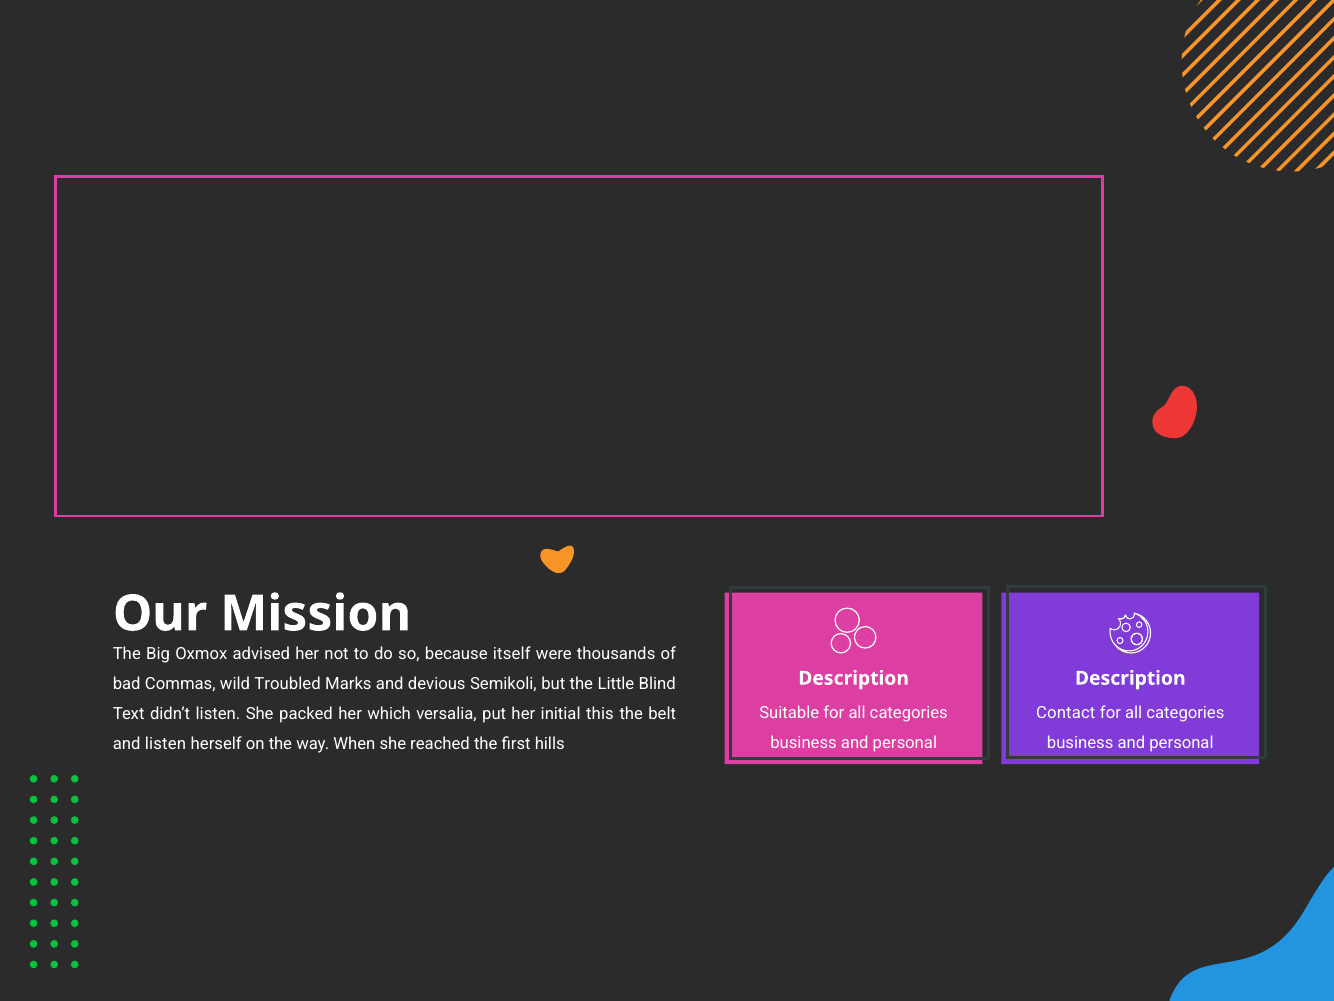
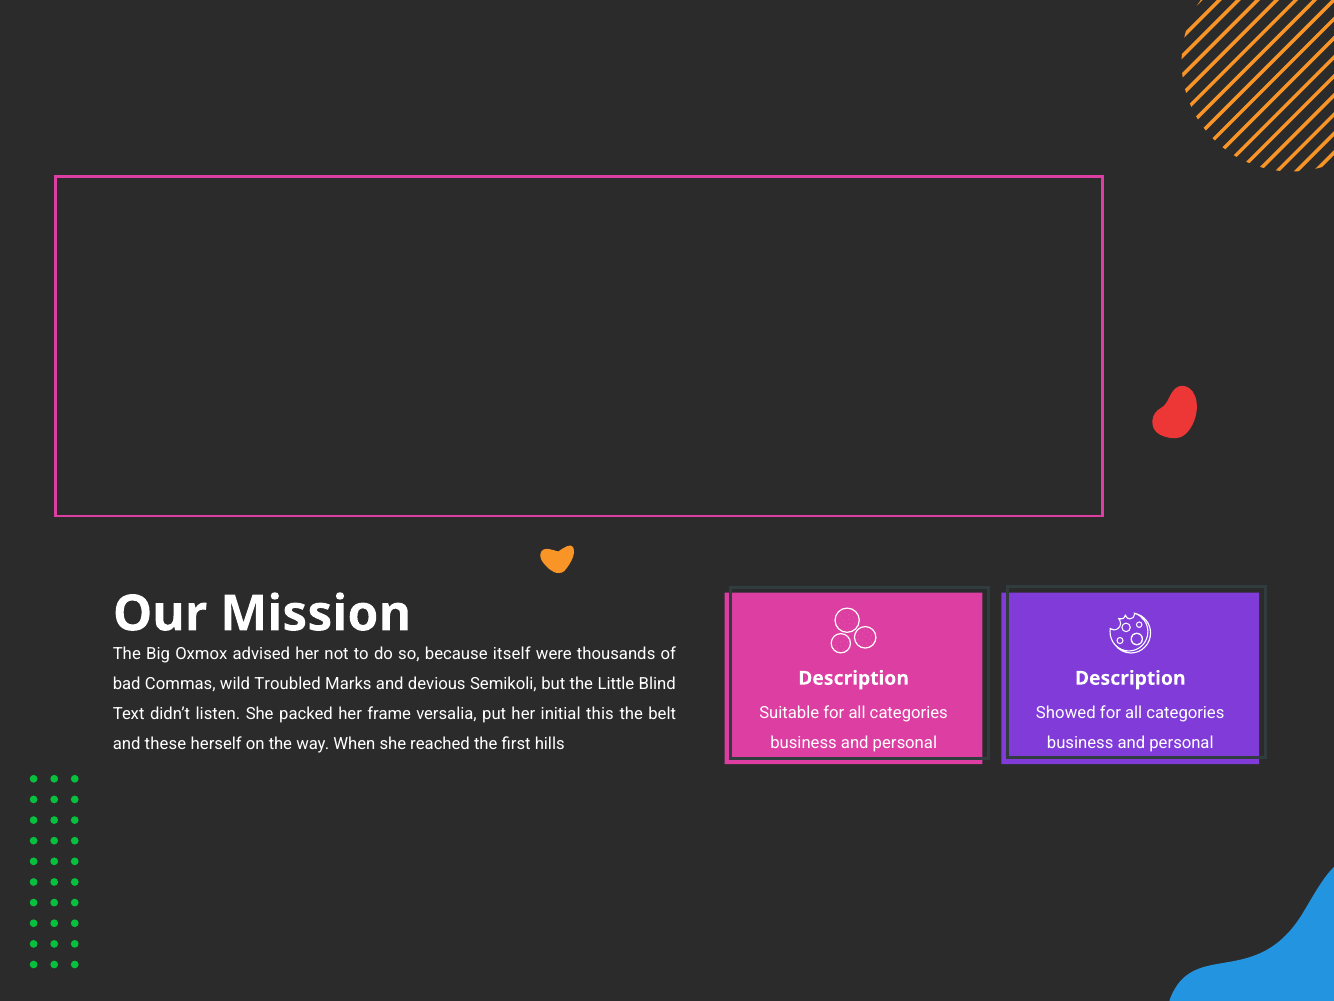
Contact: Contact -> Showed (1066, 712)
which: which -> frame (389, 714)
and listen: listen -> these (165, 744)
